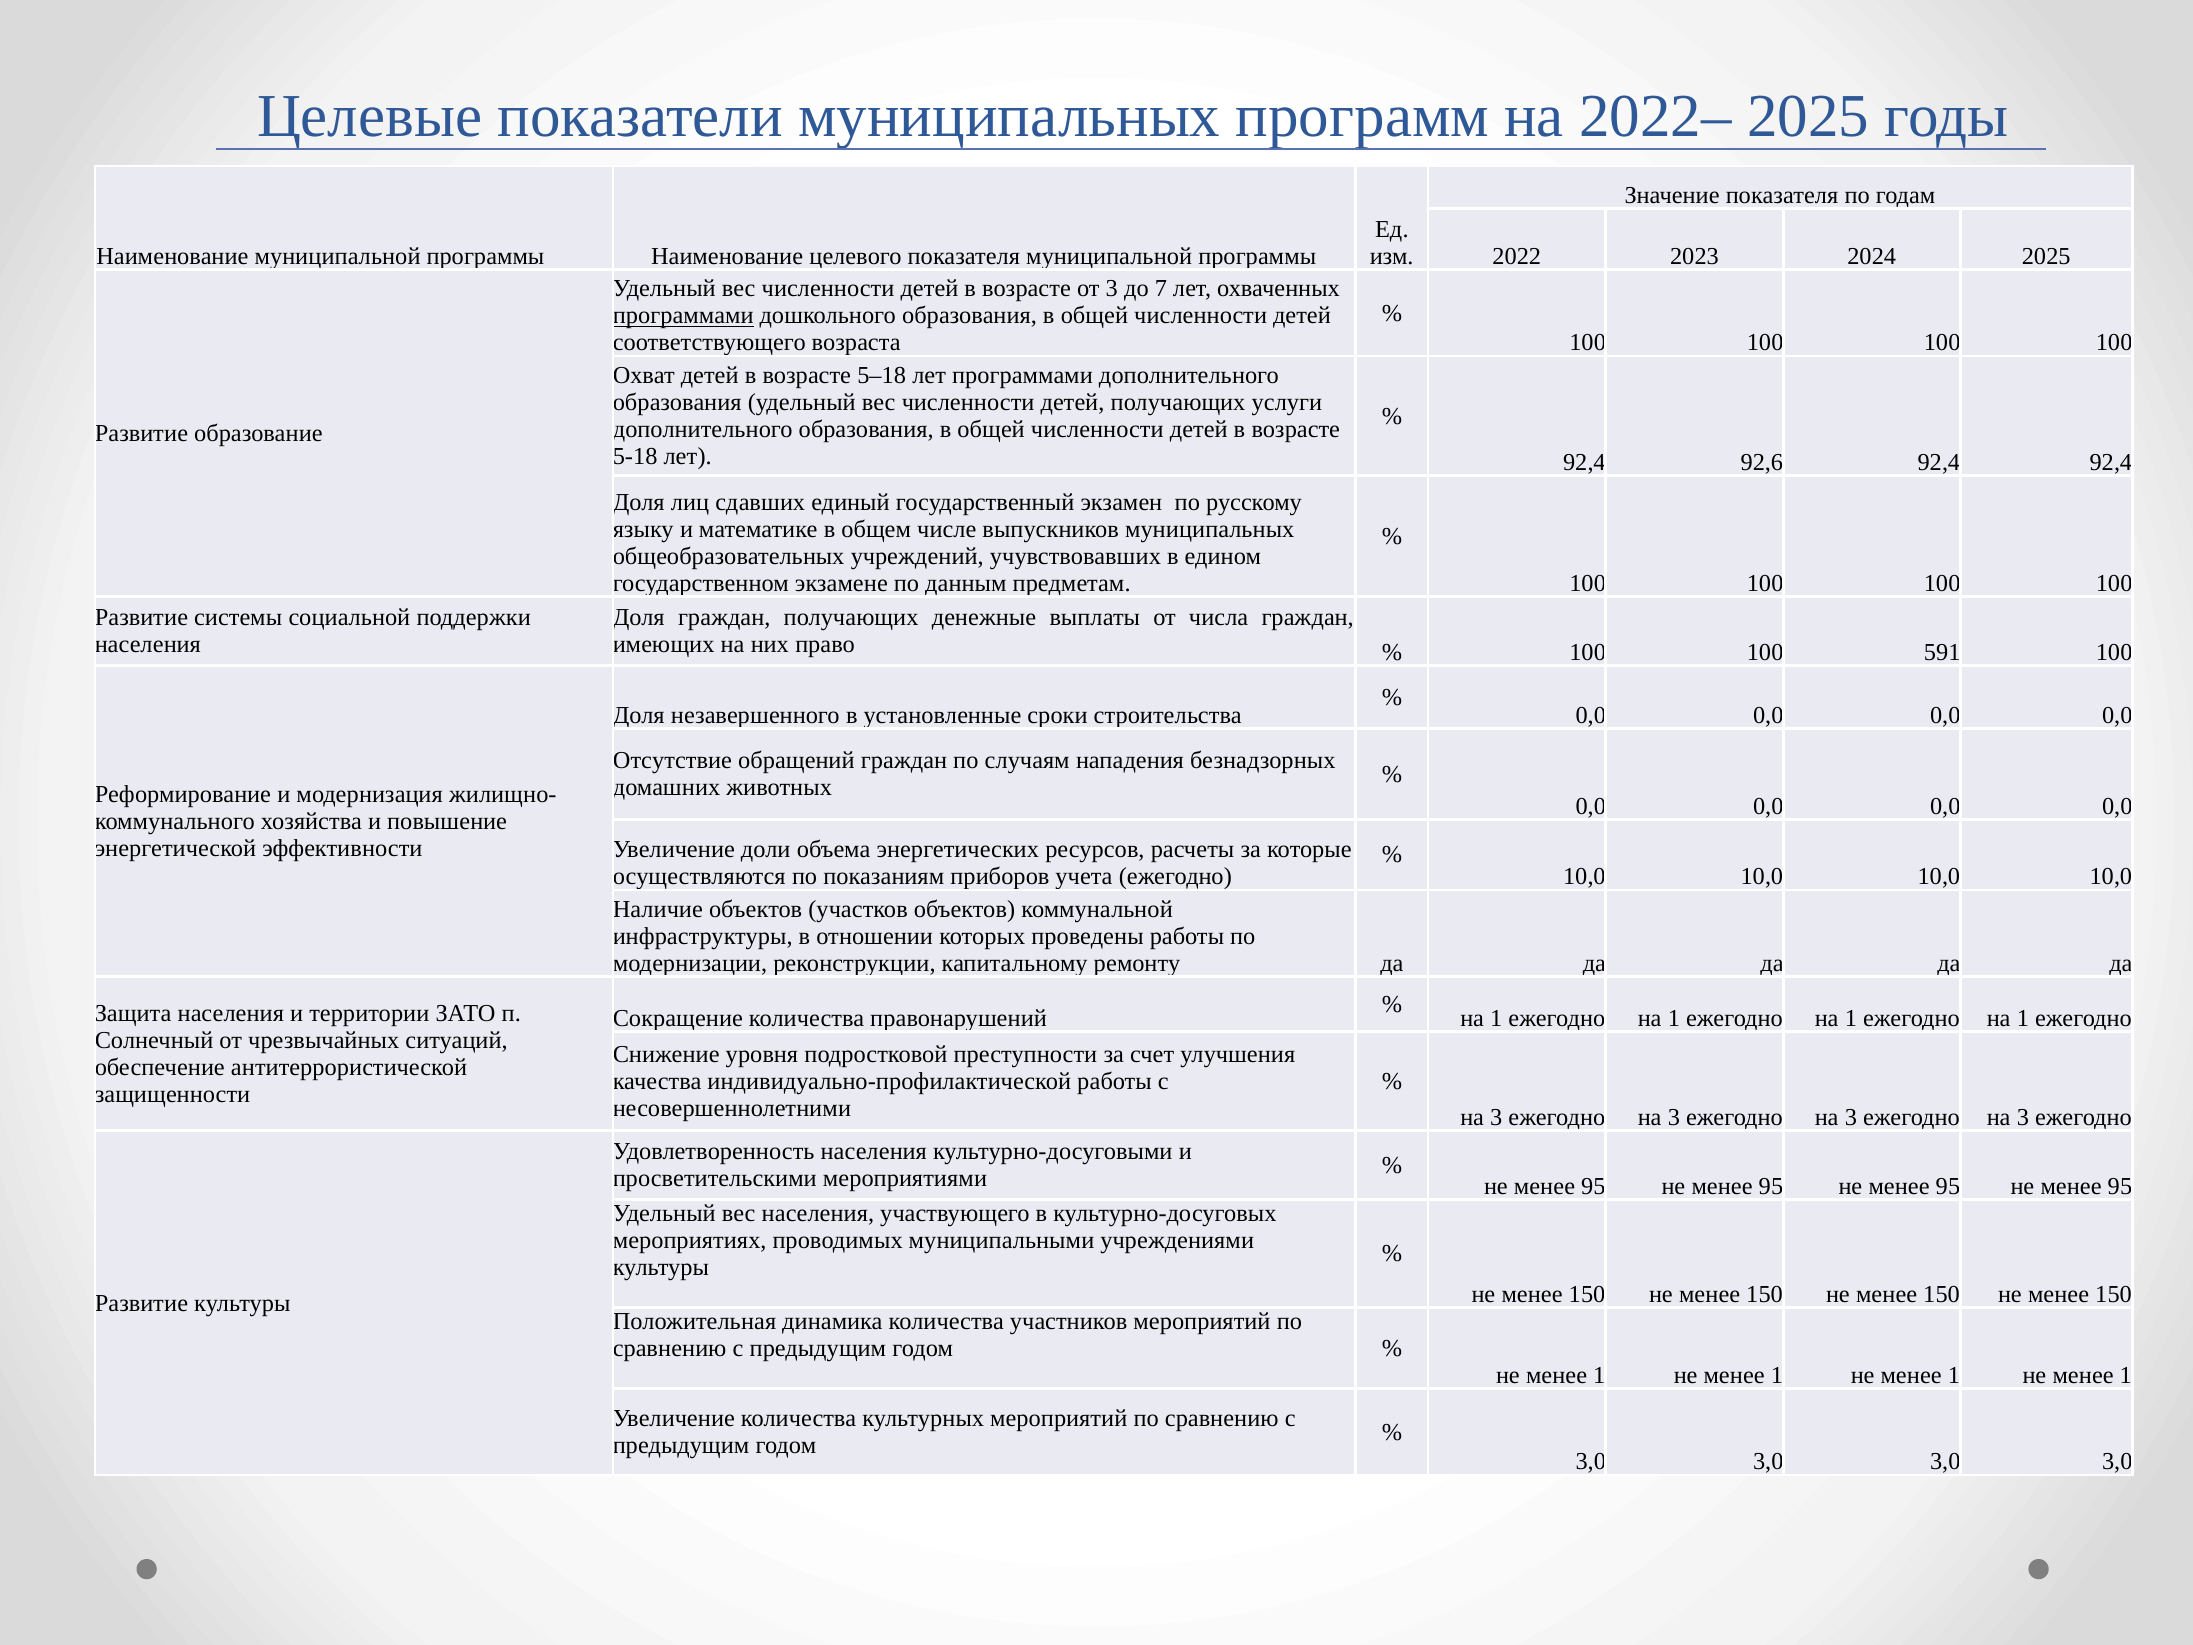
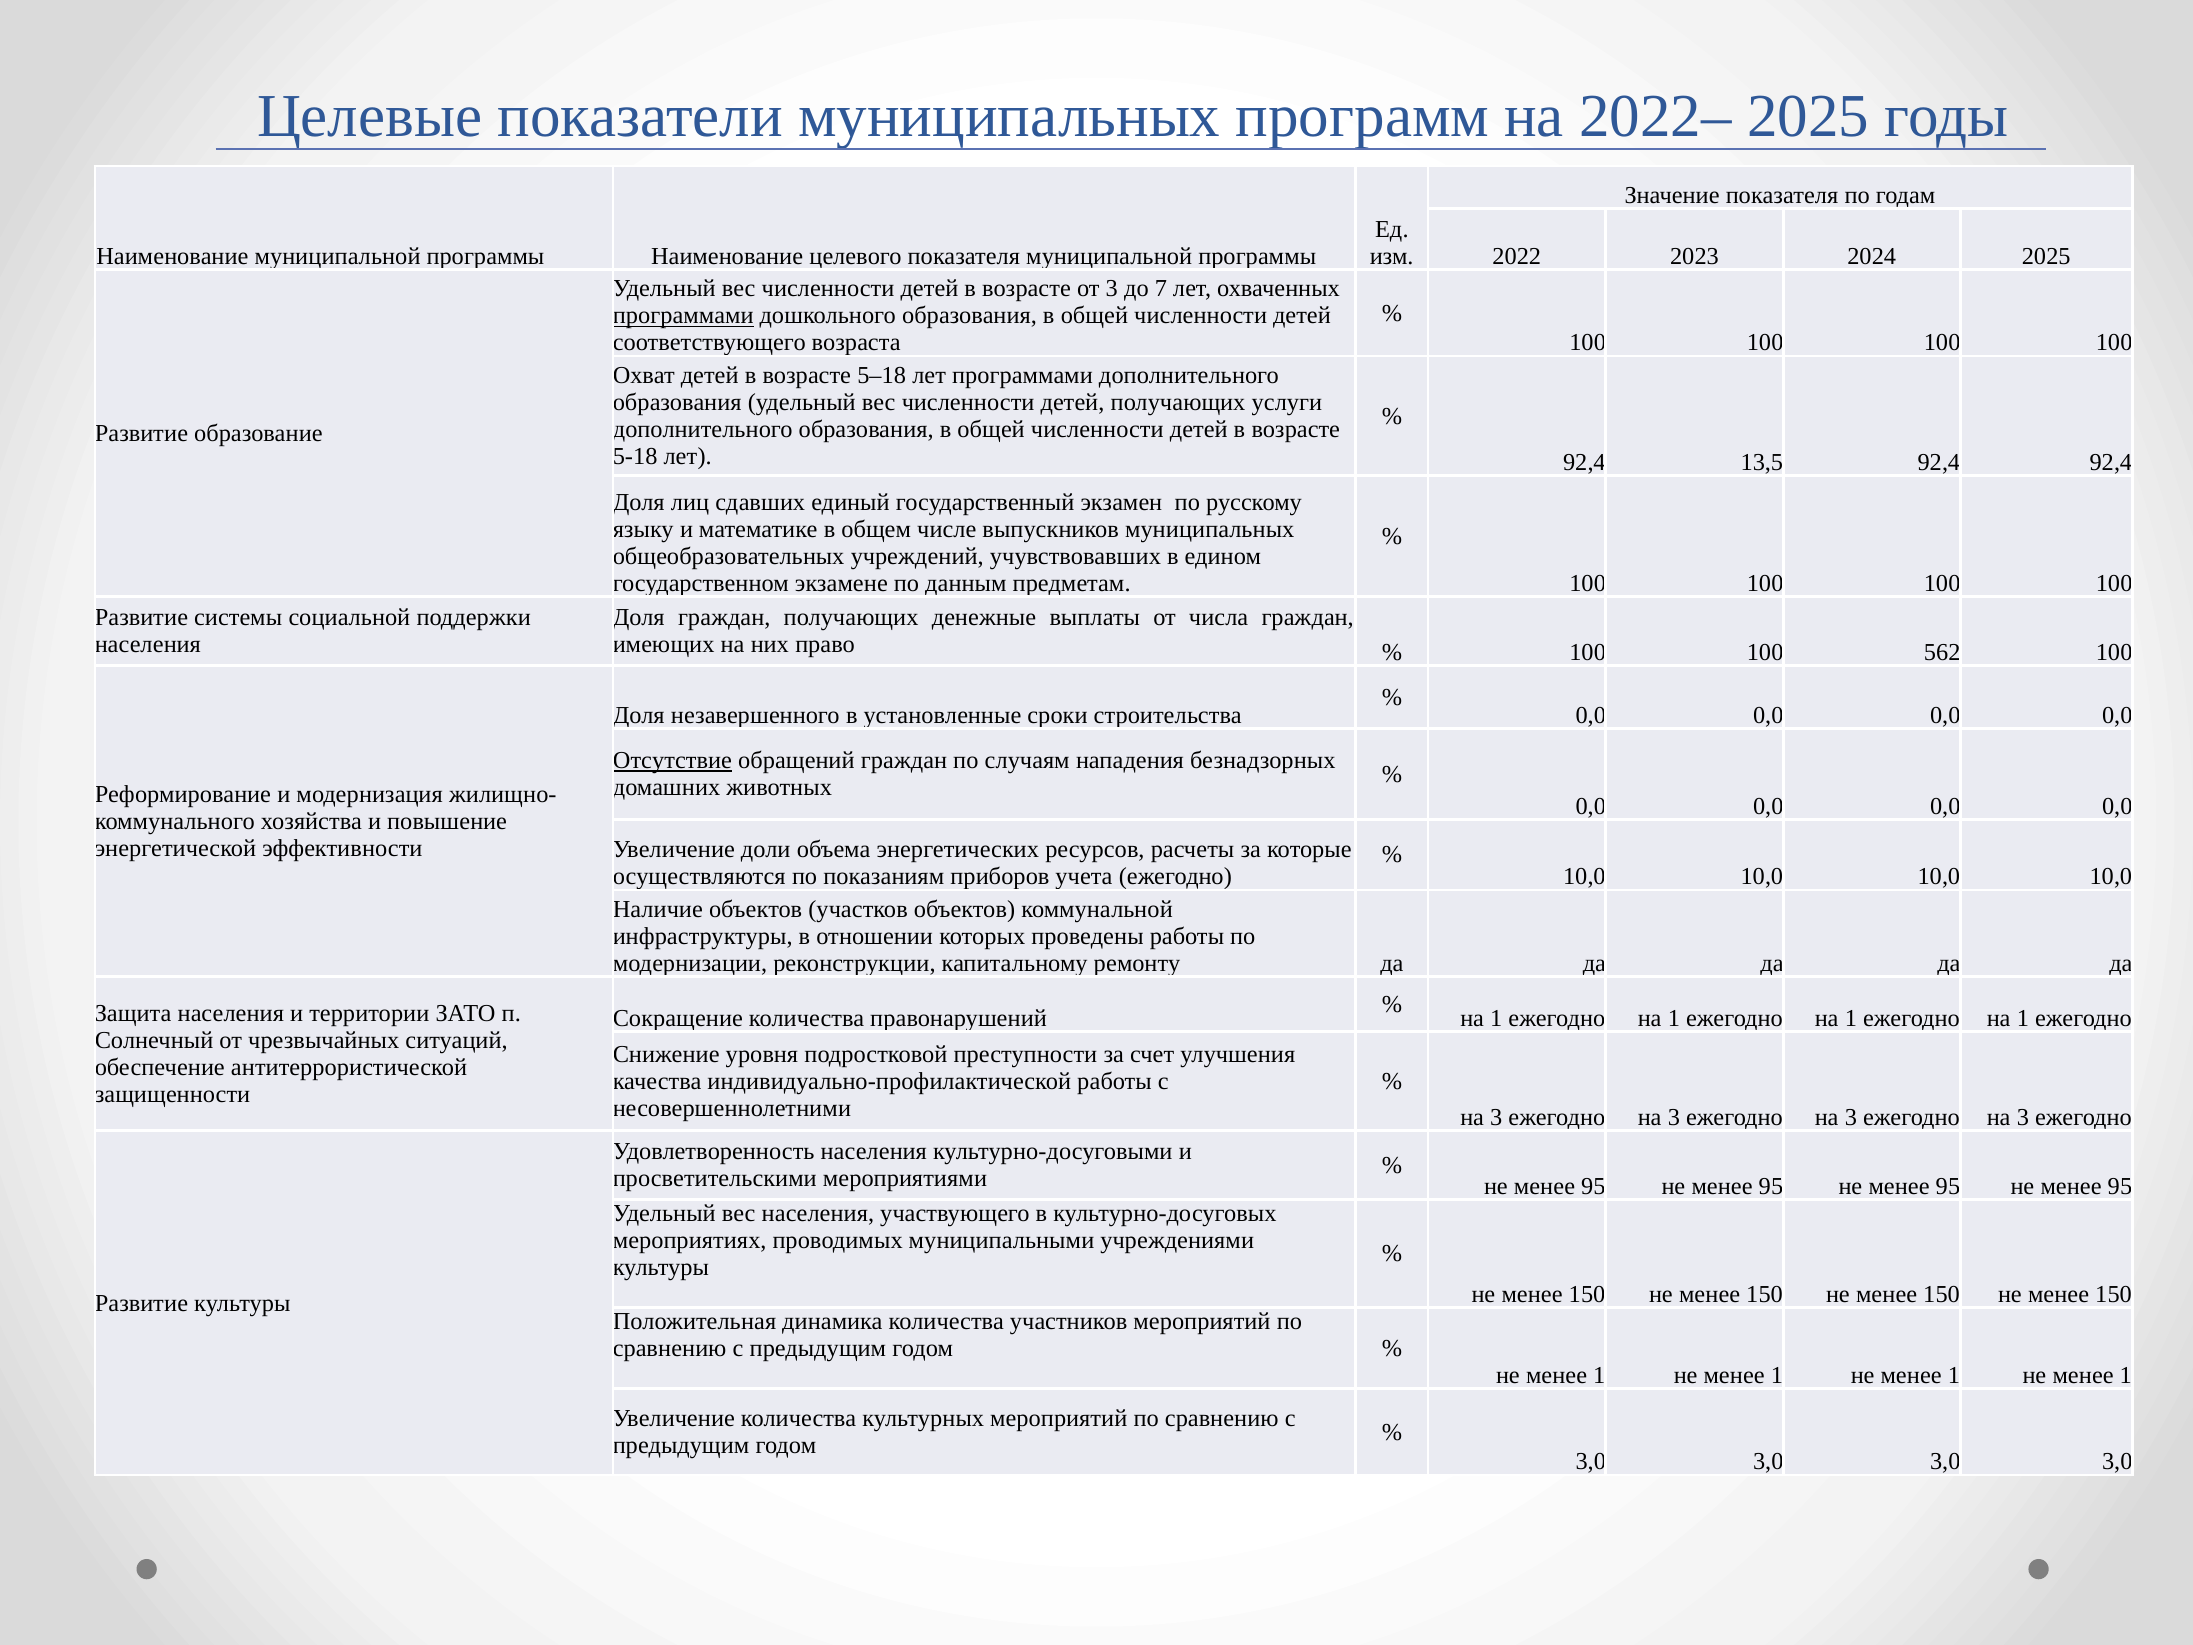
92,6: 92,6 -> 13,5 (1762, 462)
591: 591 -> 562 (1942, 652)
Отсутствие underline: none -> present (672, 761)
